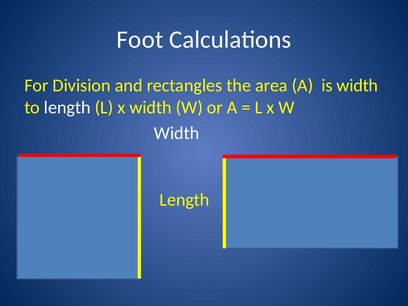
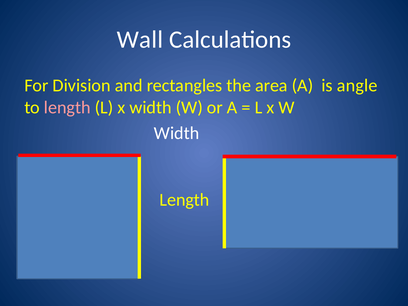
Foot: Foot -> Wall (140, 39)
is width: width -> angle (357, 86)
length colour: white -> pink (67, 107)
